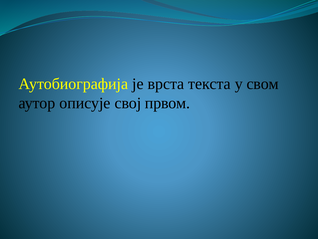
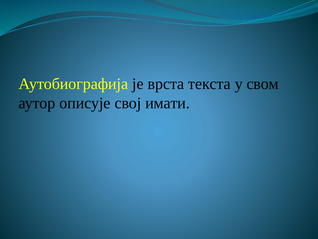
првом: првом -> имати (168, 103)
